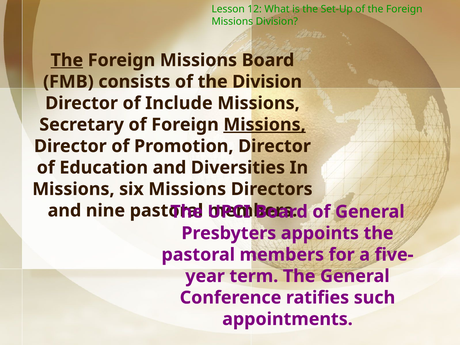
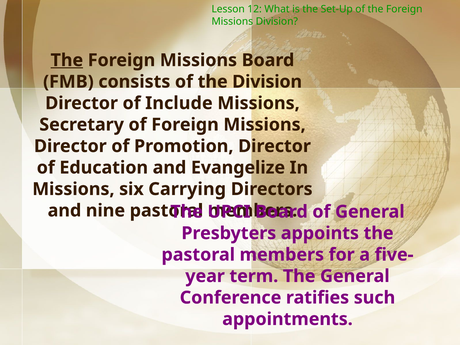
Missions underline: present -> none (265, 125)
Diversities: Diversities -> Evangelize (238, 168)
six Missions: Missions -> Carrying (187, 189)
